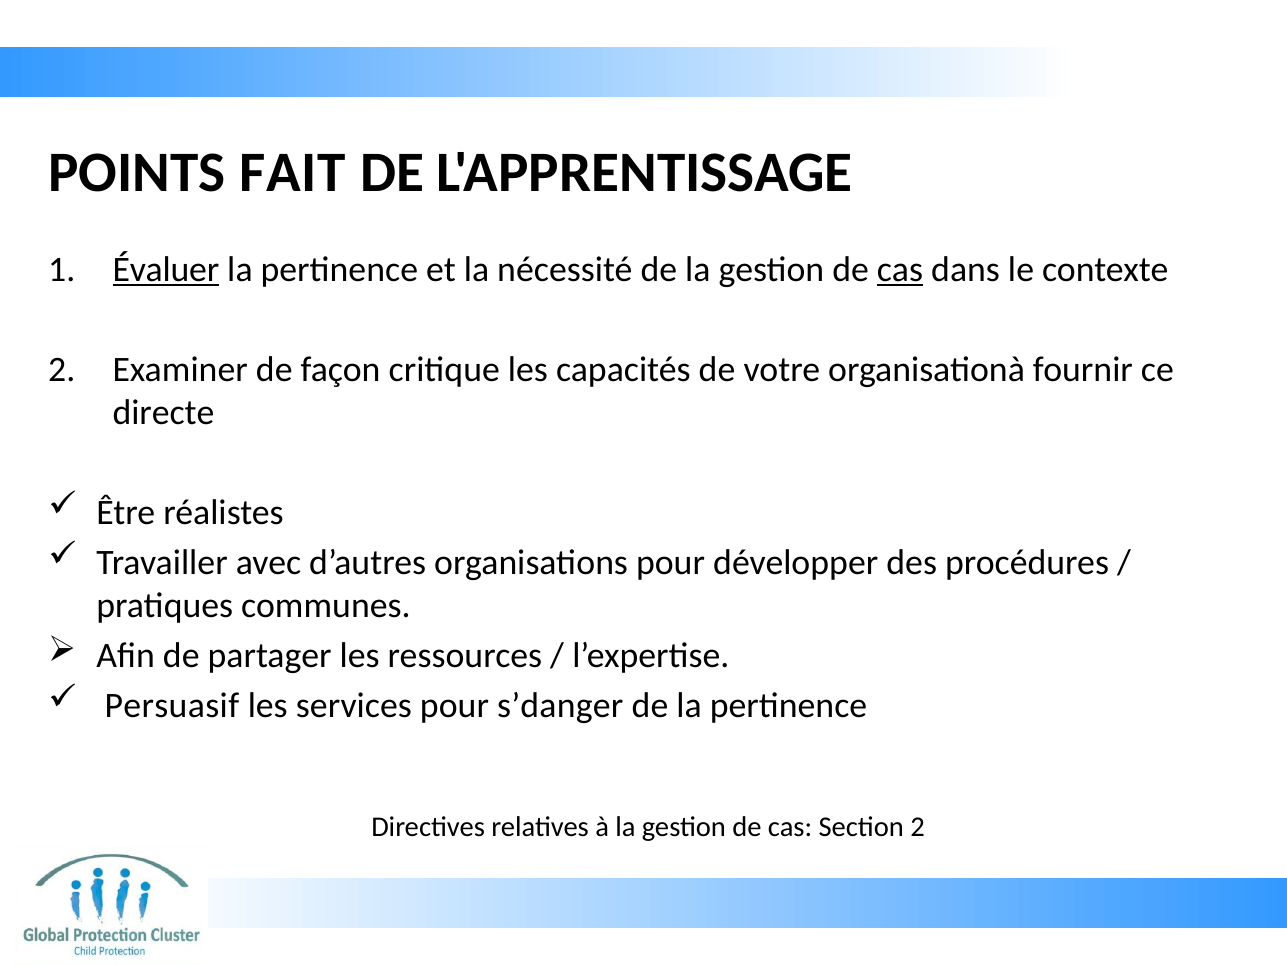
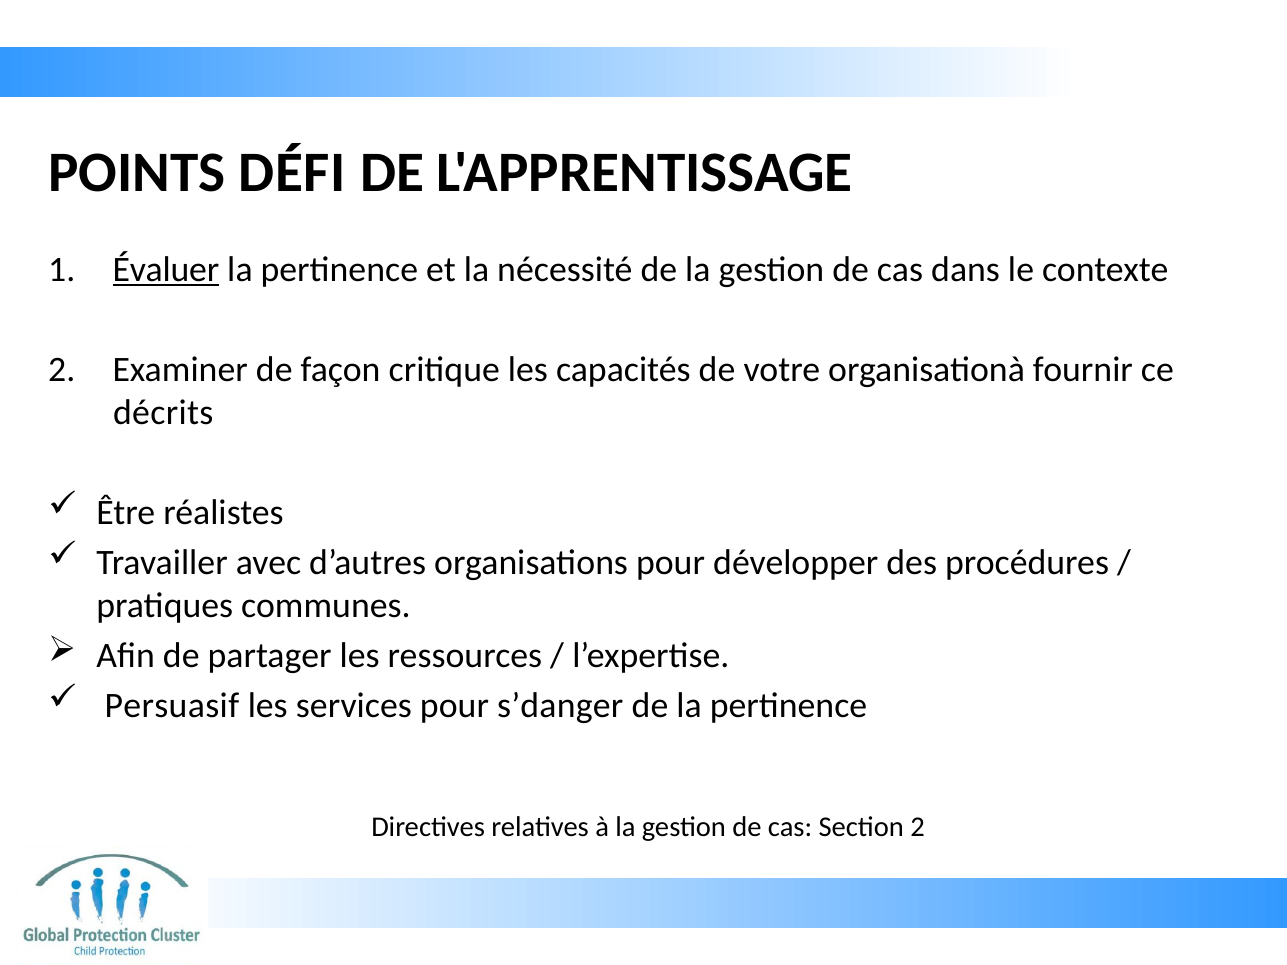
FAIT: FAIT -> DÉFI (292, 172)
cas underline: present -> none (900, 270)
directe: directe -> décrits (163, 413)
